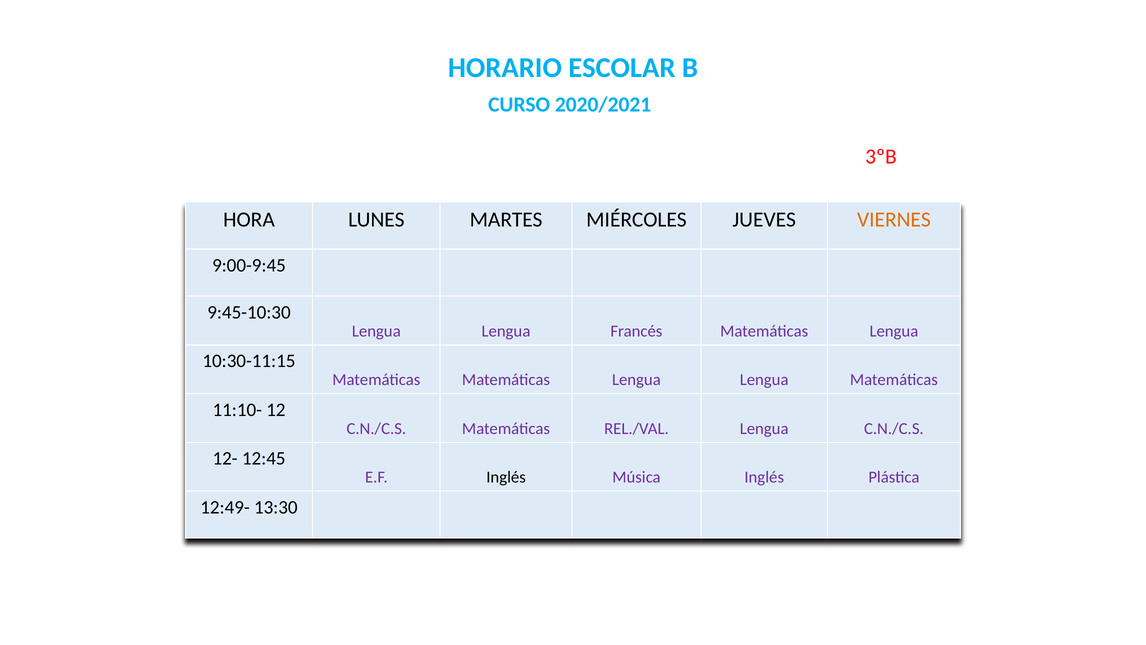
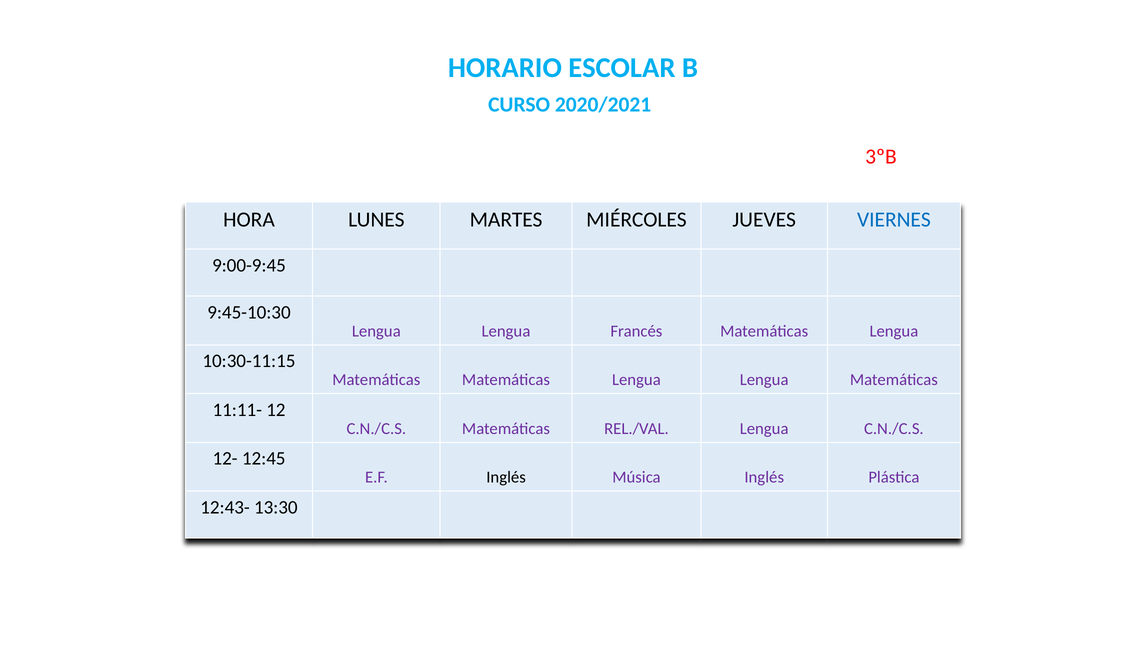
VIERNES colour: orange -> blue (894, 220)
11:10-: 11:10- -> 11:11- (237, 410)
12:49-: 12:49- -> 12:43- (225, 507)
